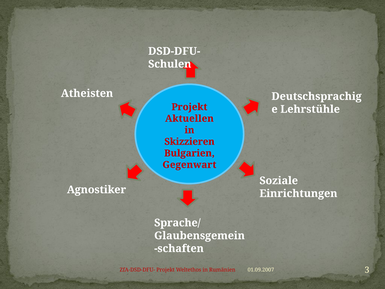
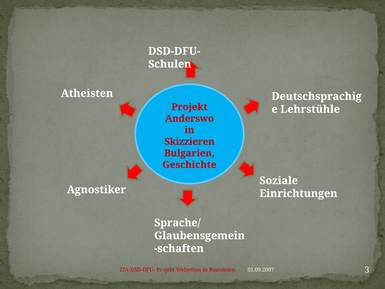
Aktuellen: Aktuellen -> Anderswo (189, 118)
Gegenwart: Gegenwart -> Geschichte (189, 165)
